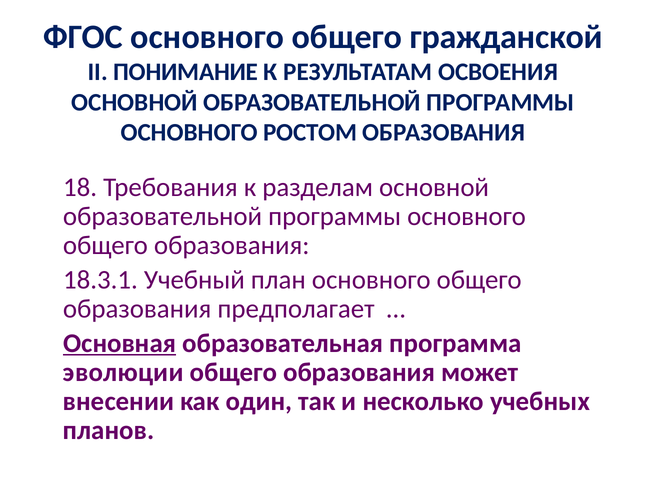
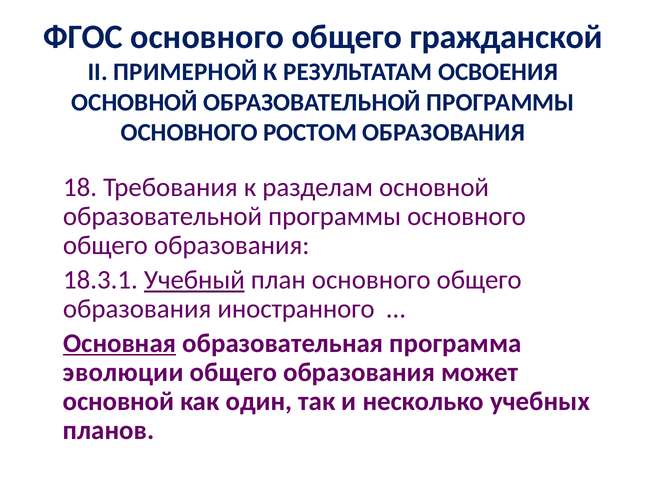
ПОНИМАНИЕ: ПОНИМАНИЕ -> ПРИМЕРНОЙ (185, 72)
Учебный underline: none -> present (194, 280)
предполагает: предполагает -> иностранного (296, 309)
внесении: внесении -> основной (119, 401)
